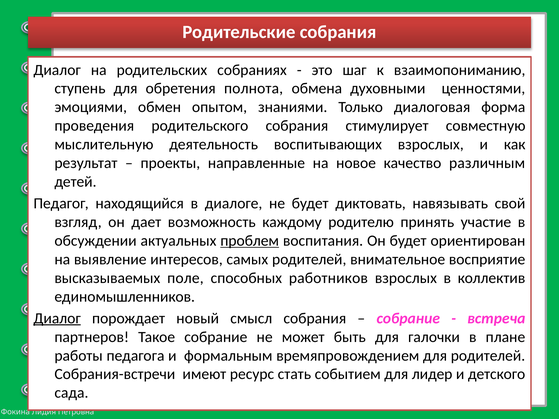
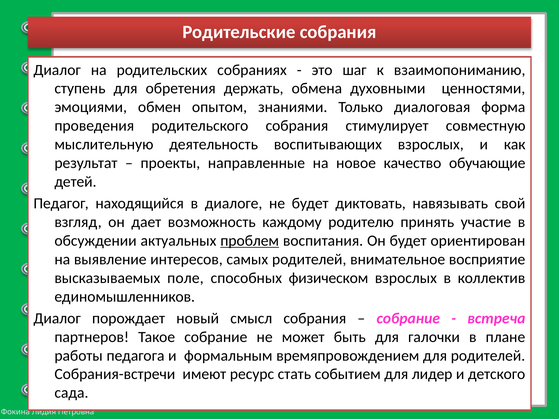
полнота: полнота -> держать (254, 89)
различным: различным -> обучающие (487, 163)
работников: работников -> физическом (329, 278)
Диалог underline: present -> none (57, 318)
